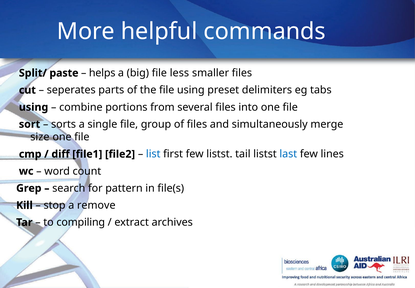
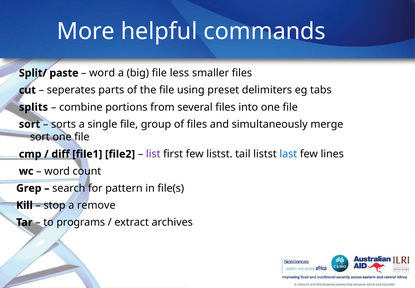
helps: helps -> word (102, 73)
using: using -> splits (34, 107)
size: size -> sort (40, 137)
list colour: blue -> purple (153, 154)
compiling: compiling -> programs (81, 222)
